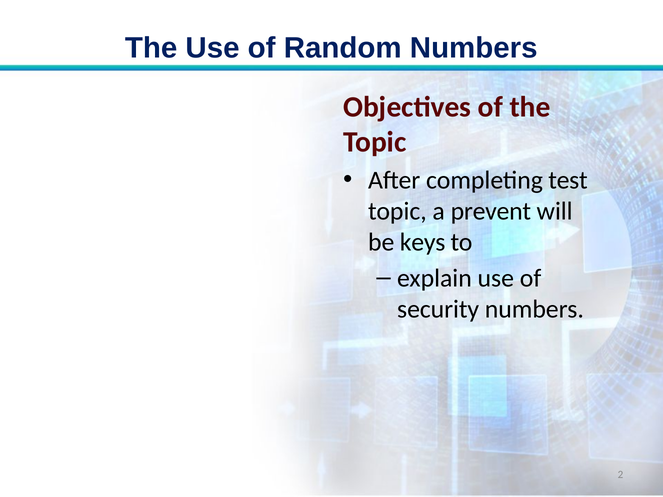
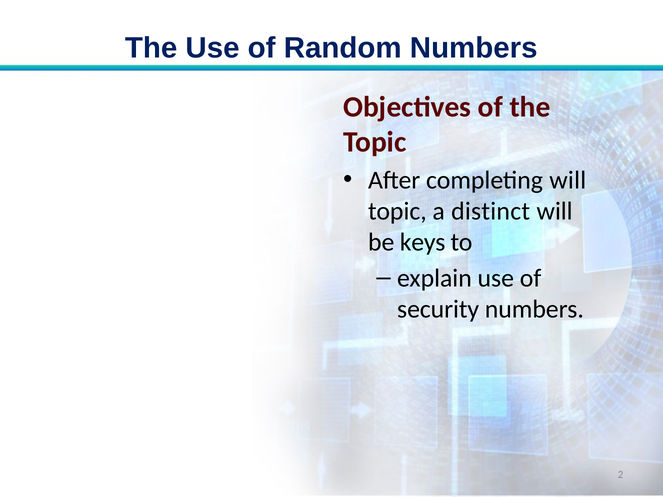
completing test: test -> will (568, 180)
prevent: prevent -> distinct (491, 211)
